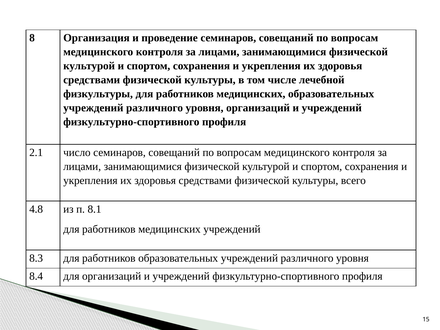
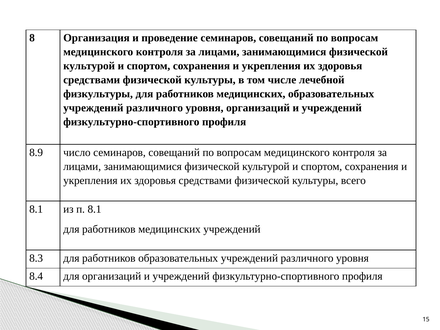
2.1: 2.1 -> 8.9 (36, 152)
4.8: 4.8 -> 8.1 (36, 209)
